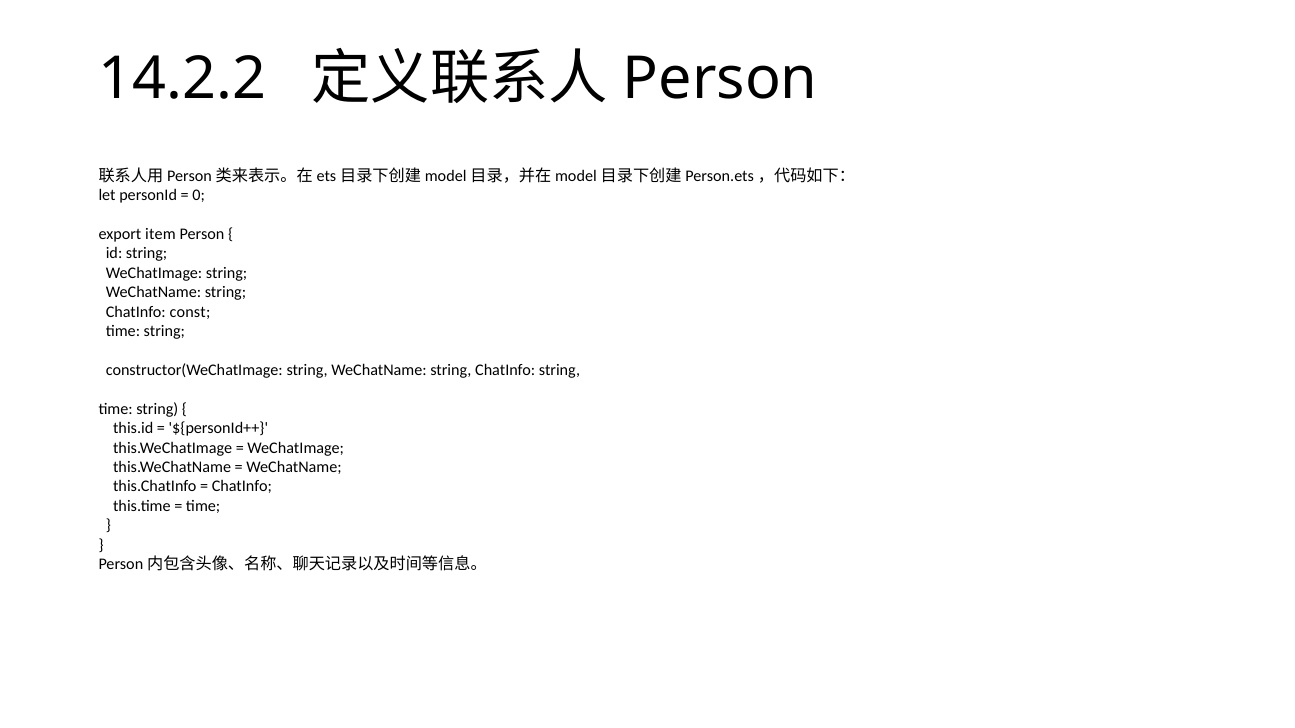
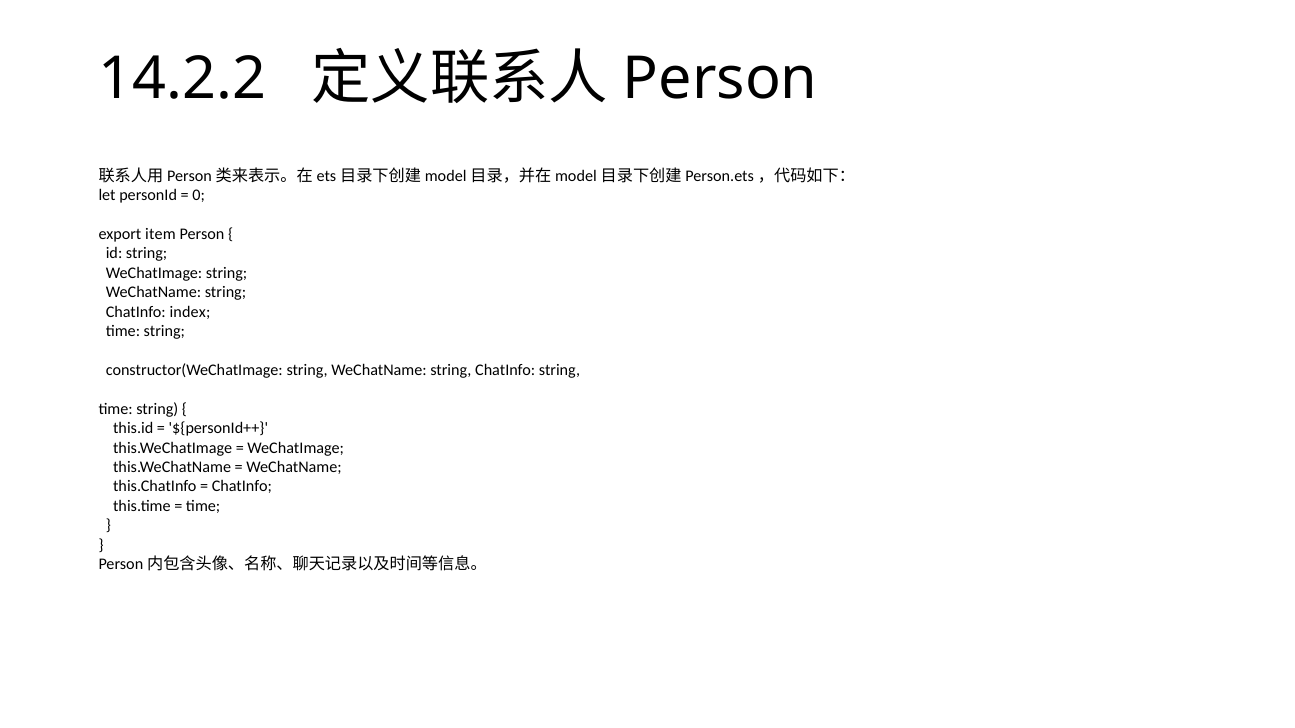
const: const -> index (190, 312)
